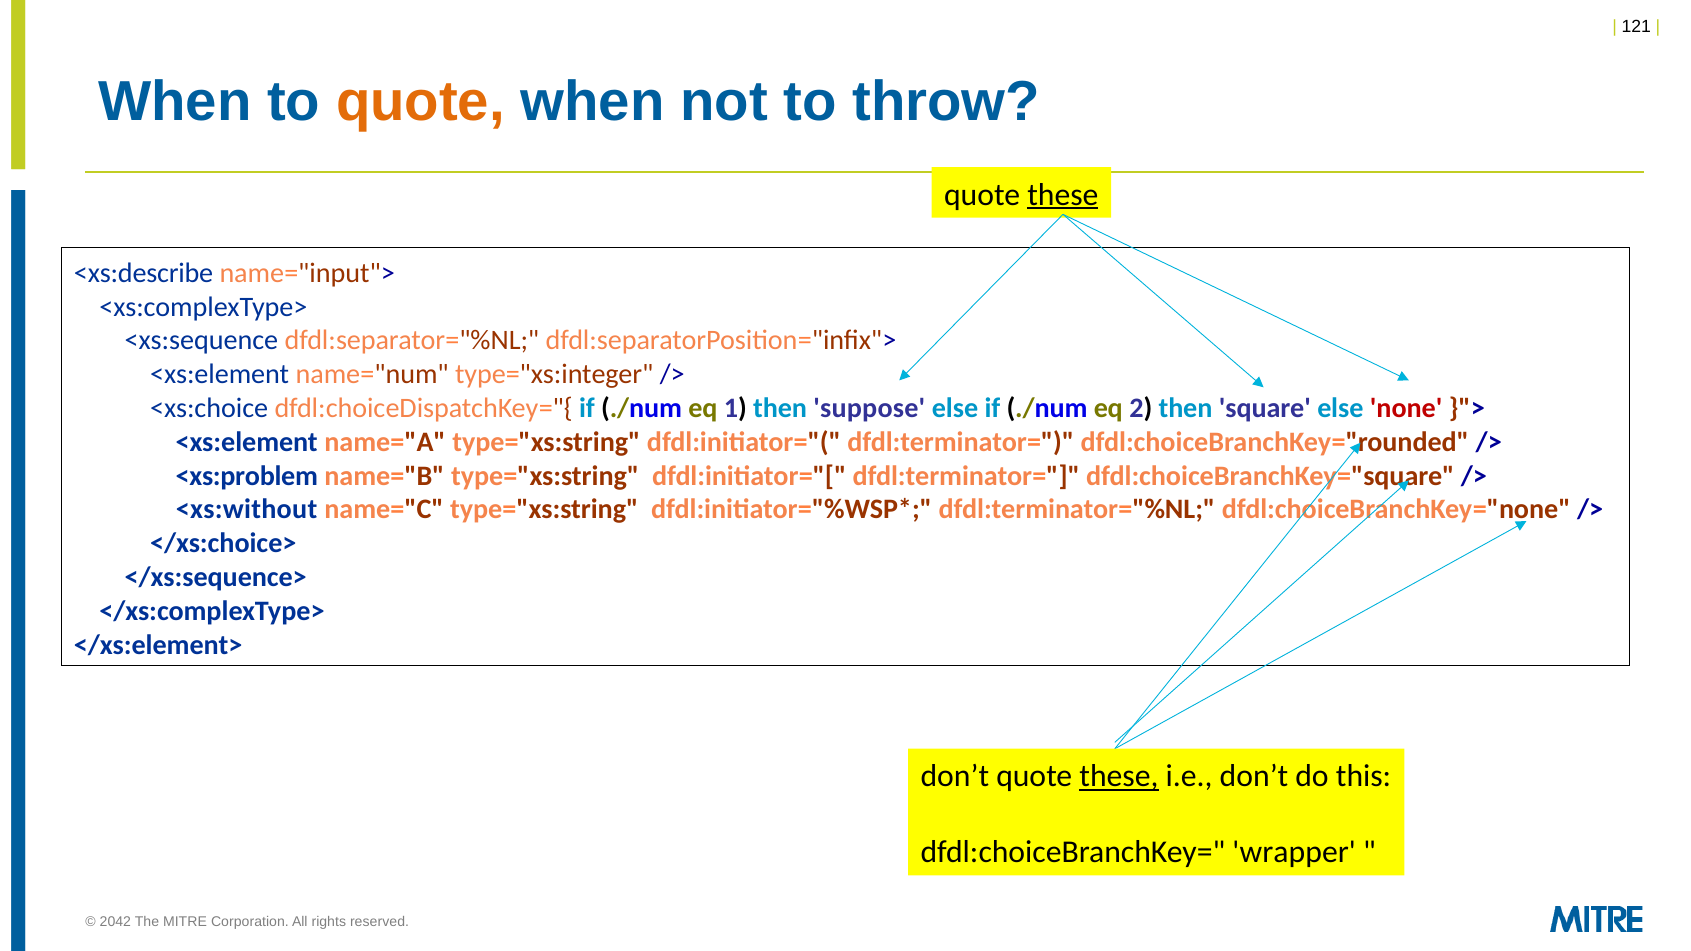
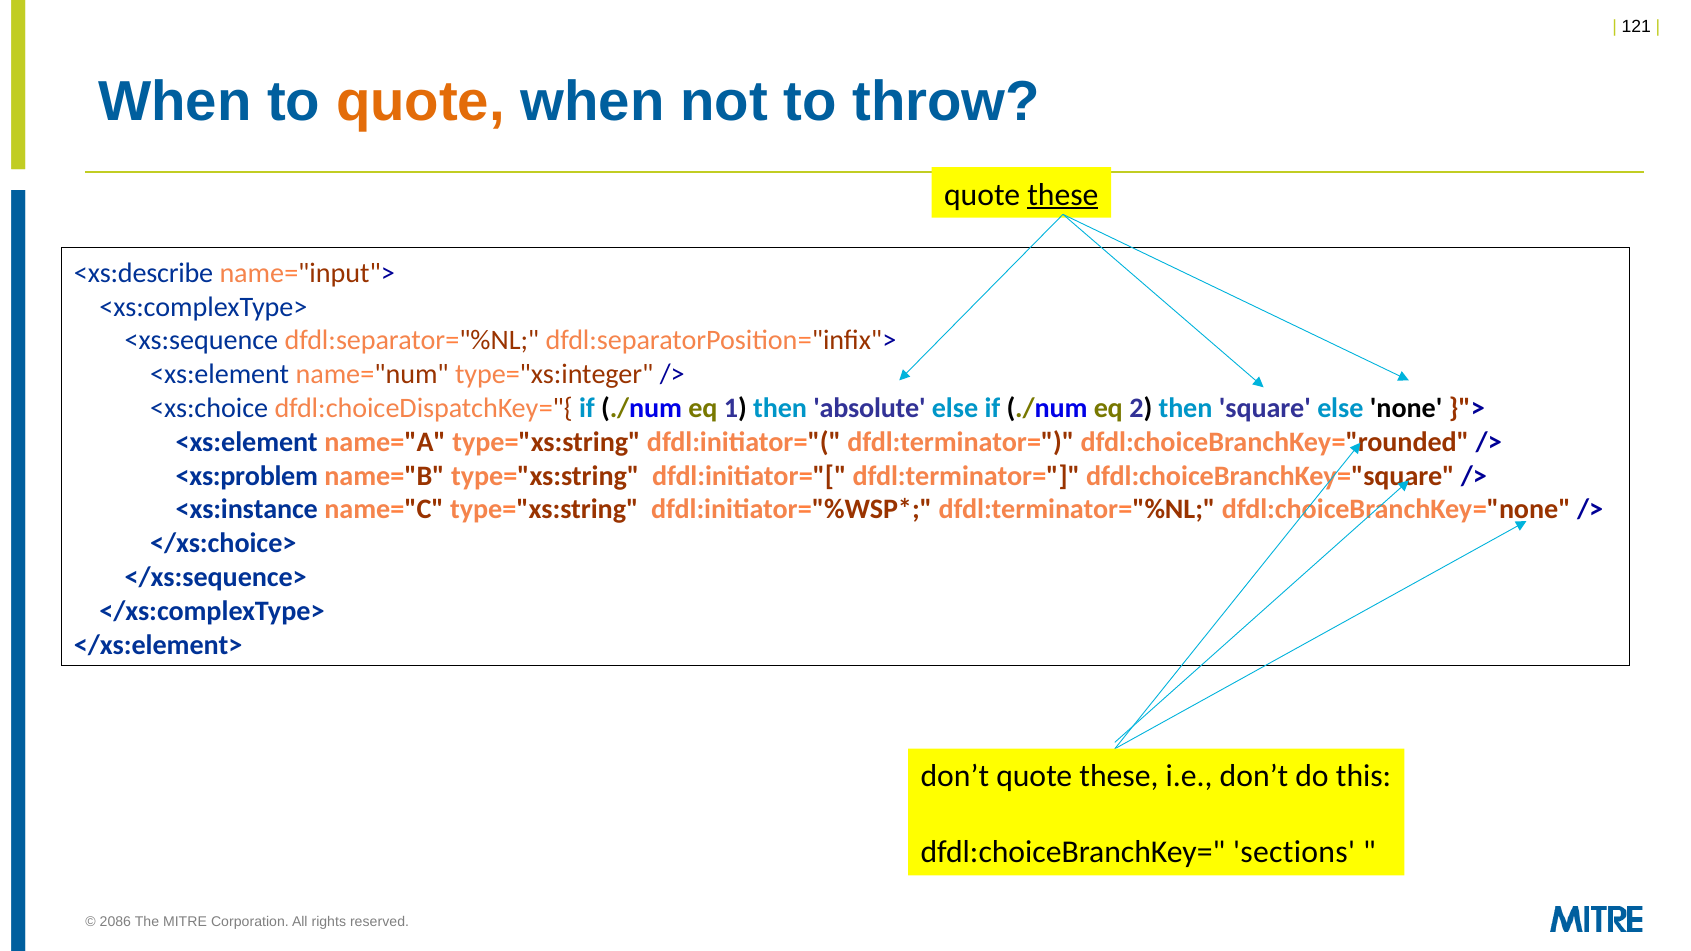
suppose: suppose -> absolute (870, 408)
none colour: red -> black (1406, 408)
<xs:without: <xs:without -> <xs:instance (247, 510)
these underline: present -> none (1119, 776)
wrapper: wrapper -> sections (1294, 852)
2042: 2042 -> 2086 (115, 922)
